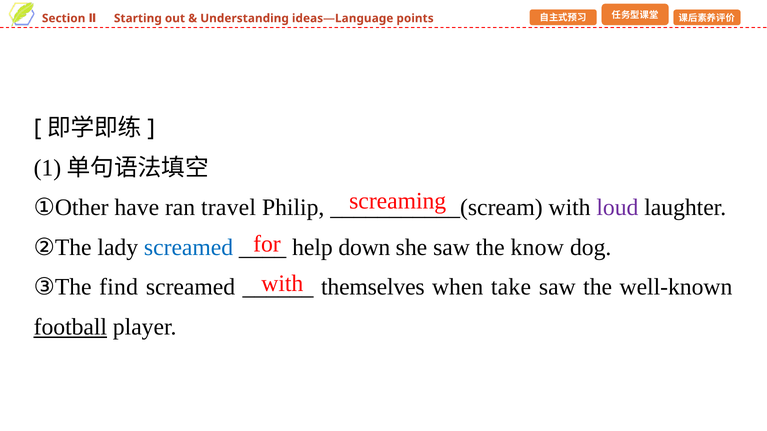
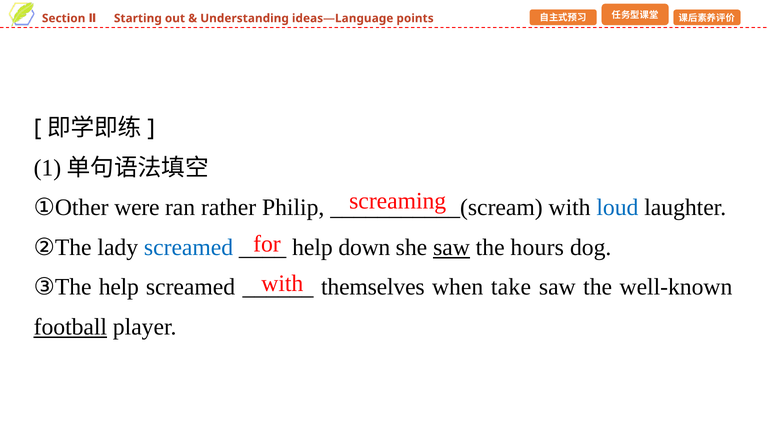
have: have -> were (137, 208)
travel: travel -> rather (229, 208)
loud colour: purple -> blue (617, 208)
saw underline: none -> present (452, 248)
know: know -> hours (537, 248)
③The find: find -> help (119, 287)
